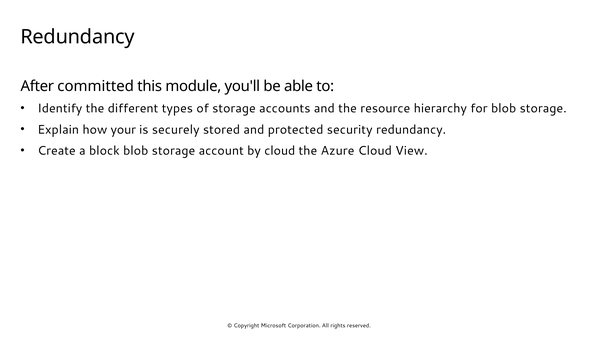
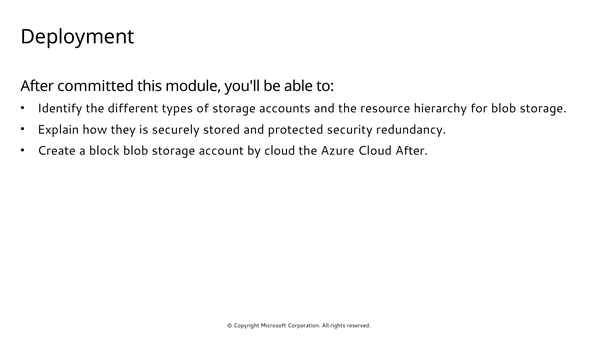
Redundancy: Redundancy -> Deployment (77, 37)
your: your -> they (123, 129)
Cloud View: View -> After (412, 150)
